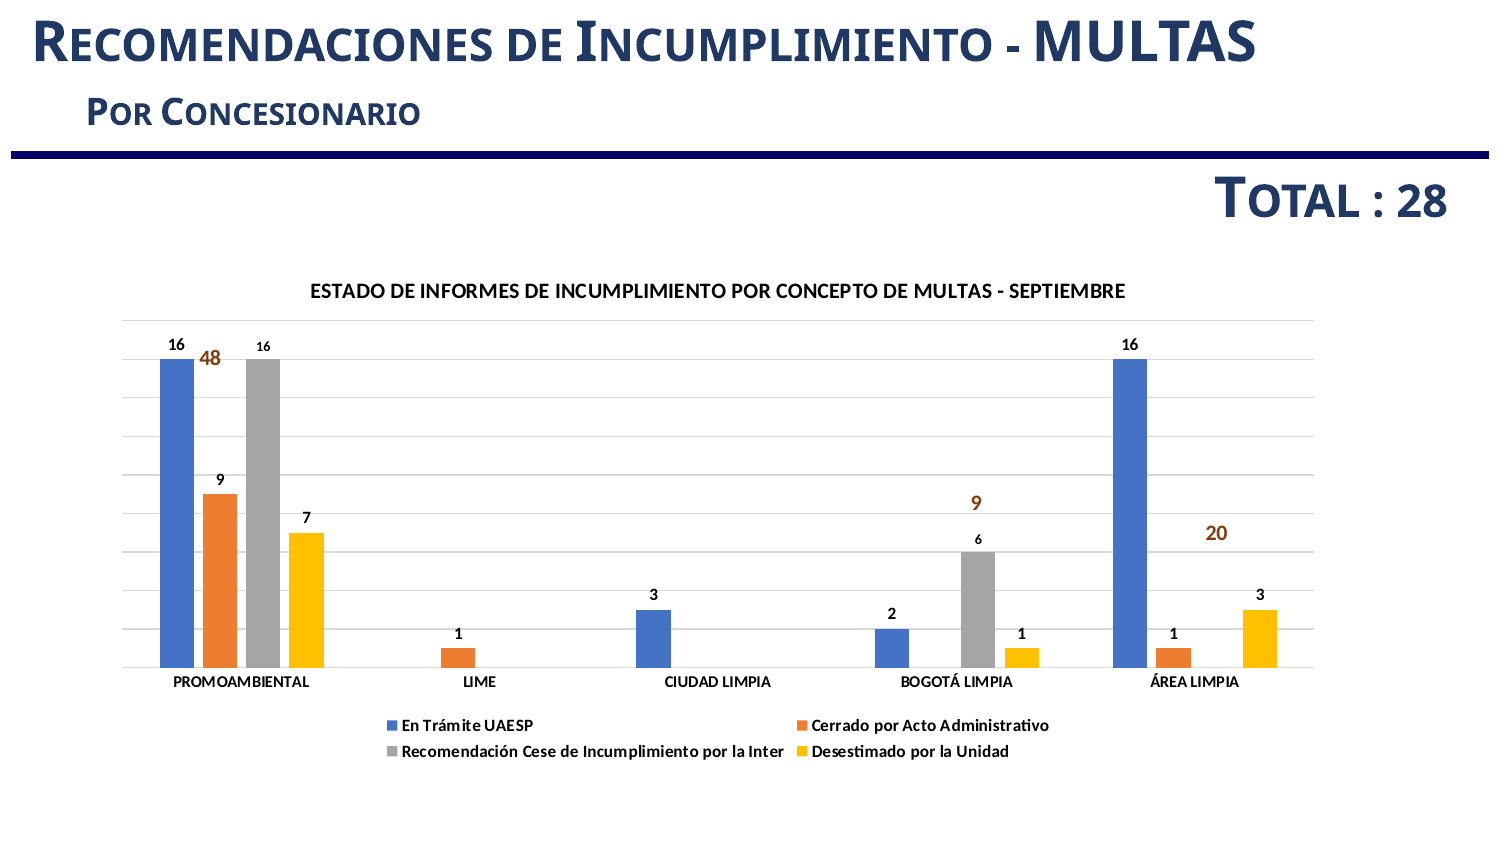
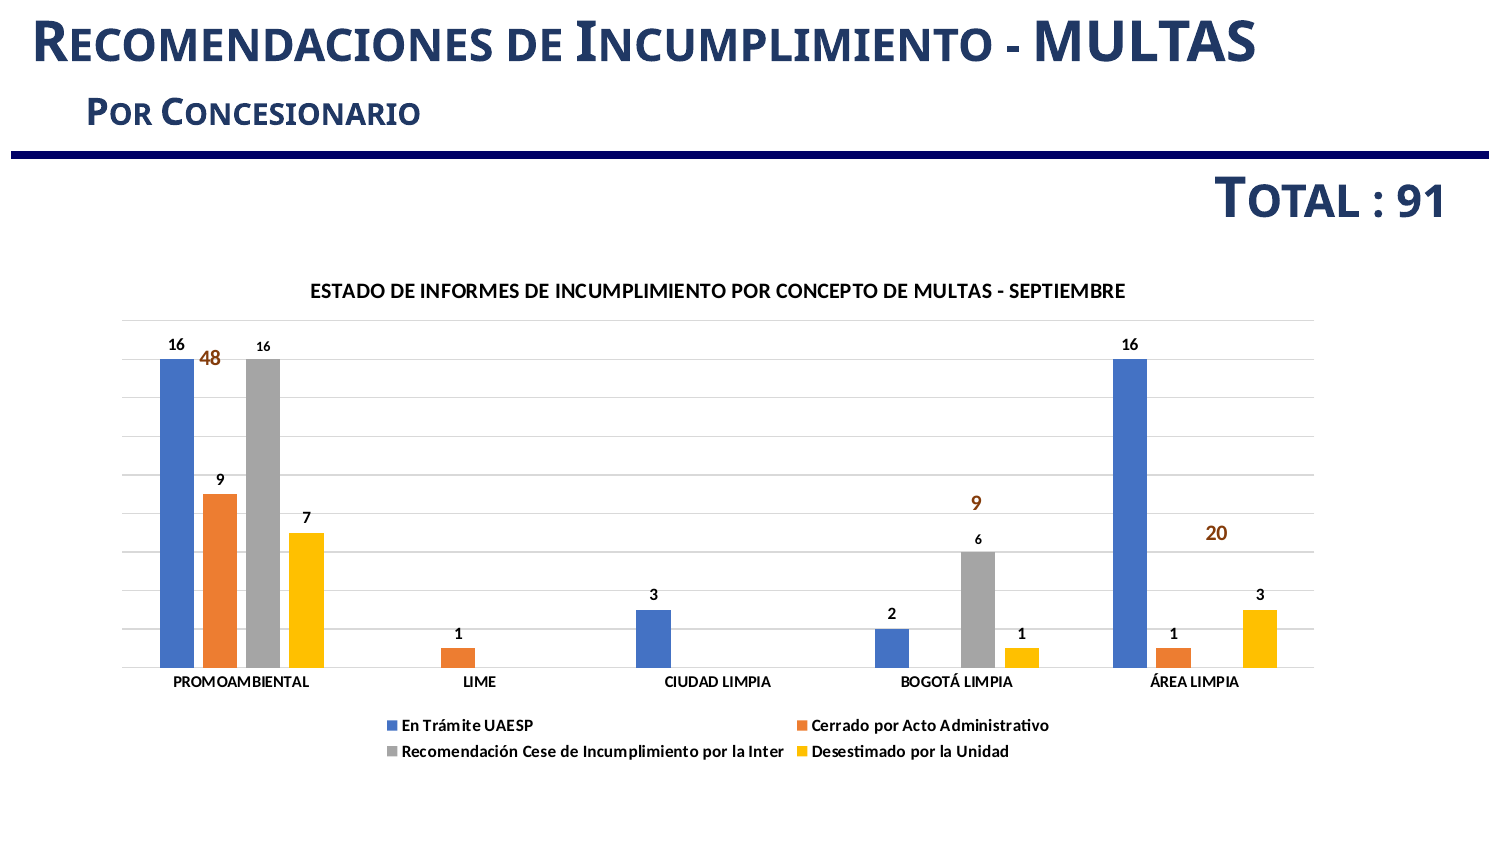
28: 28 -> 91 (1422, 202)
